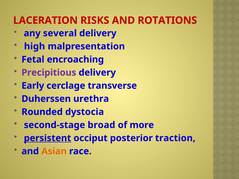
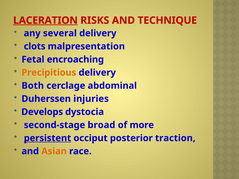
LACERATION underline: none -> present (45, 20)
ROTATIONS: ROTATIONS -> TECHNIQUE (167, 20)
high: high -> clots (35, 46)
Precipitious colour: purple -> orange (49, 73)
Early: Early -> Both (33, 86)
transverse: transverse -> abdominal (112, 86)
urethra: urethra -> injuries (91, 99)
Rounded: Rounded -> Develops (42, 112)
